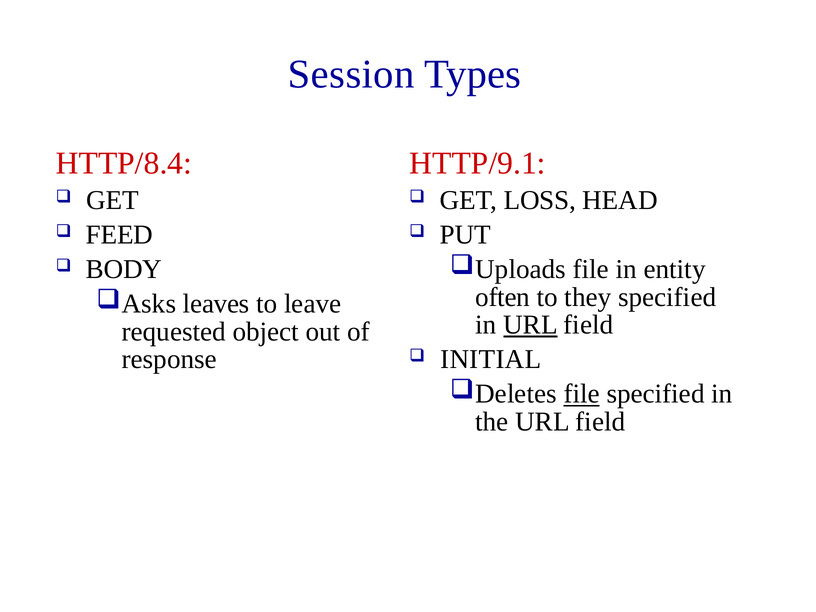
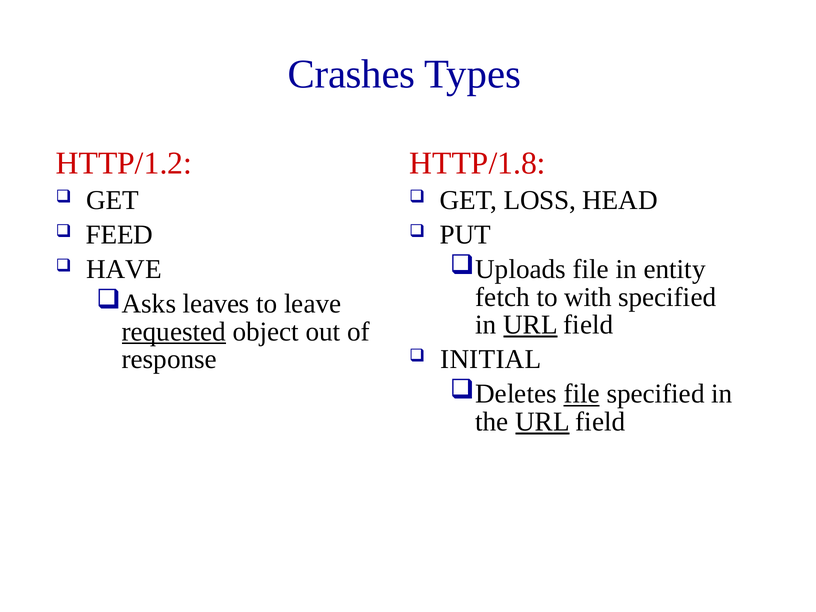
Session: Session -> Crashes (352, 74)
HTTP/8.4: HTTP/8.4 -> HTTP/1.2 (124, 163)
HTTP/9.1: HTTP/9.1 -> HTTP/1.8 (478, 163)
BODY: BODY -> HAVE (124, 269)
often: often -> fetch (503, 297)
they: they -> with (588, 297)
requested underline: none -> present (174, 332)
URL underline: none -> present (543, 422)
